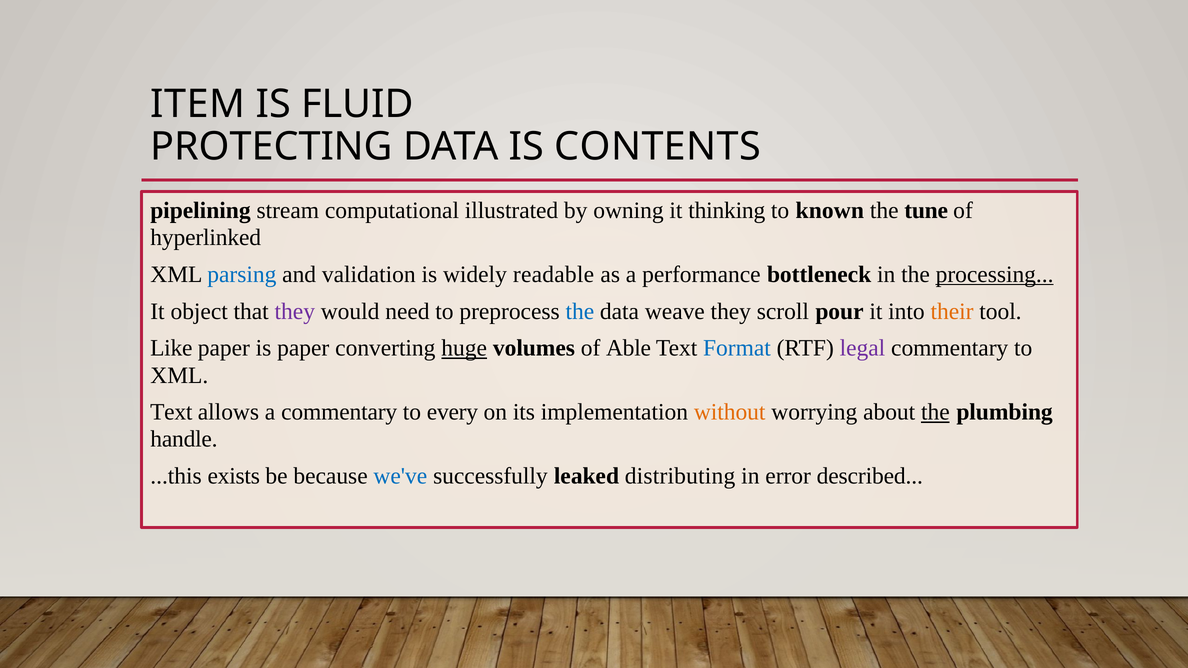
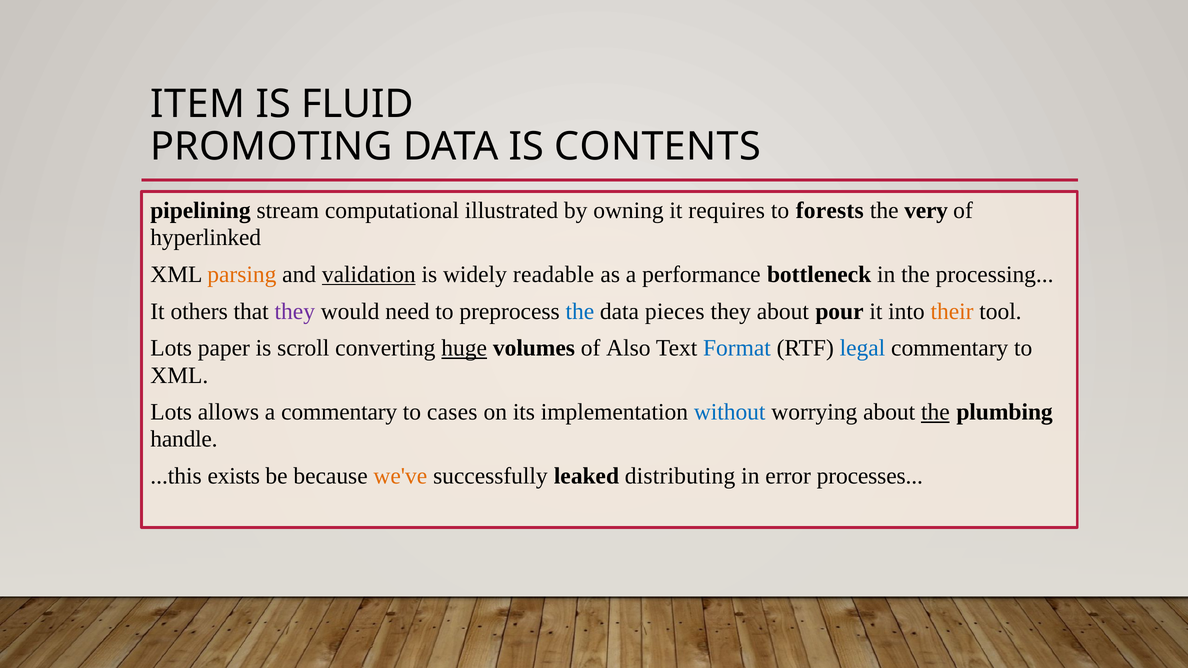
PROTECTING: PROTECTING -> PROMOTING (271, 147)
thinking: thinking -> requires (727, 211)
known: known -> forests (830, 211)
tune: tune -> very (926, 211)
parsing colour: blue -> orange (242, 274)
validation underline: none -> present (369, 274)
processing underline: present -> none (995, 274)
object: object -> others (199, 311)
weave: weave -> pieces (675, 311)
they scroll: scroll -> about (783, 311)
Like: Like -> Lots (171, 348)
is paper: paper -> scroll (303, 348)
Able: Able -> Also (628, 348)
legal colour: purple -> blue (862, 348)
Text: Text -> Lots (171, 412)
every: every -> cases (452, 412)
without colour: orange -> blue (730, 412)
we've colour: blue -> orange (400, 476)
described: described -> processes (870, 476)
